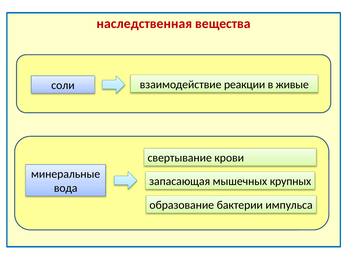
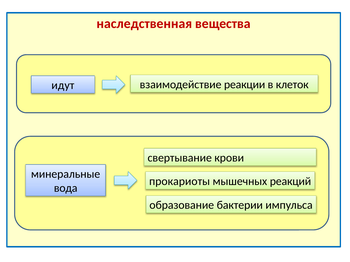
соли: соли -> идут (63, 85)
живые: живые -> клеток (292, 85)
запасающая: запасающая -> прокариоты (180, 182)
крупных: крупных -> реакций (290, 182)
